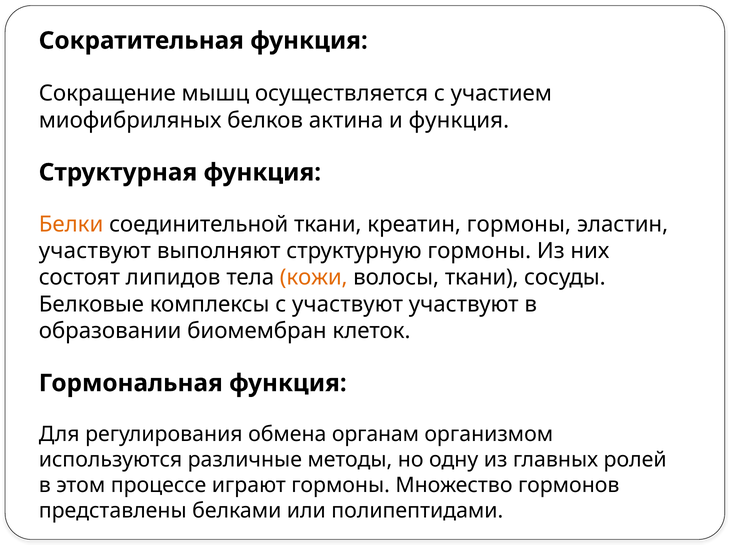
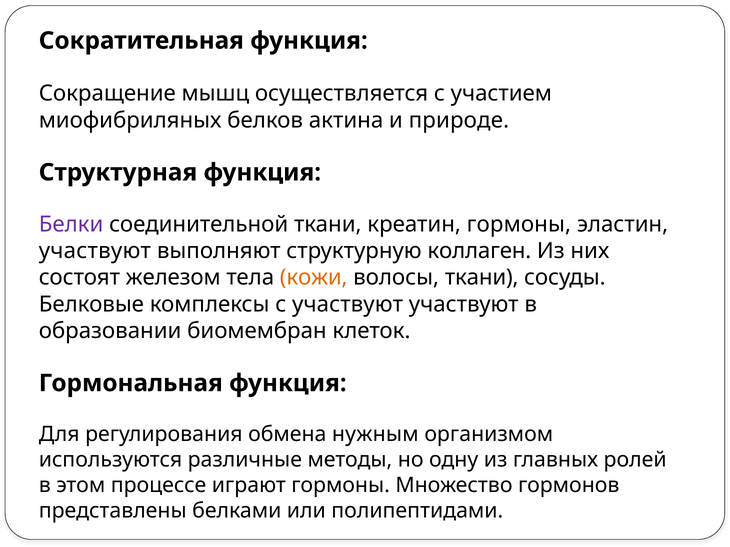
и функция: функция -> природе (459, 120)
Белки colour: orange -> purple (71, 224)
структурную гормоны: гормоны -> коллаген (479, 251)
липидов: липидов -> железом (173, 278)
органам: органам -> нужным (375, 435)
